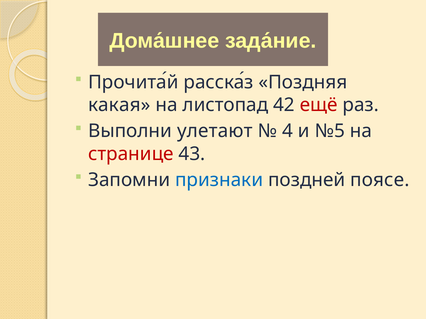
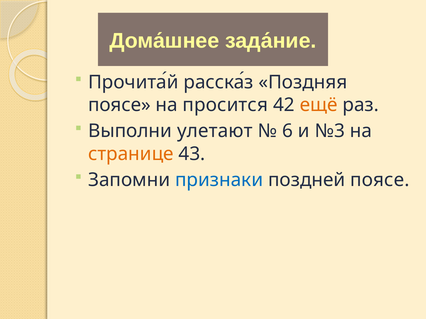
какая: какая -> поясе (119, 105)
листопад: листопад -> просится (225, 105)
ещё colour: red -> orange (319, 105)
4: 4 -> 6 (288, 131)
№5: №5 -> №3 (330, 131)
странице colour: red -> orange (131, 154)
